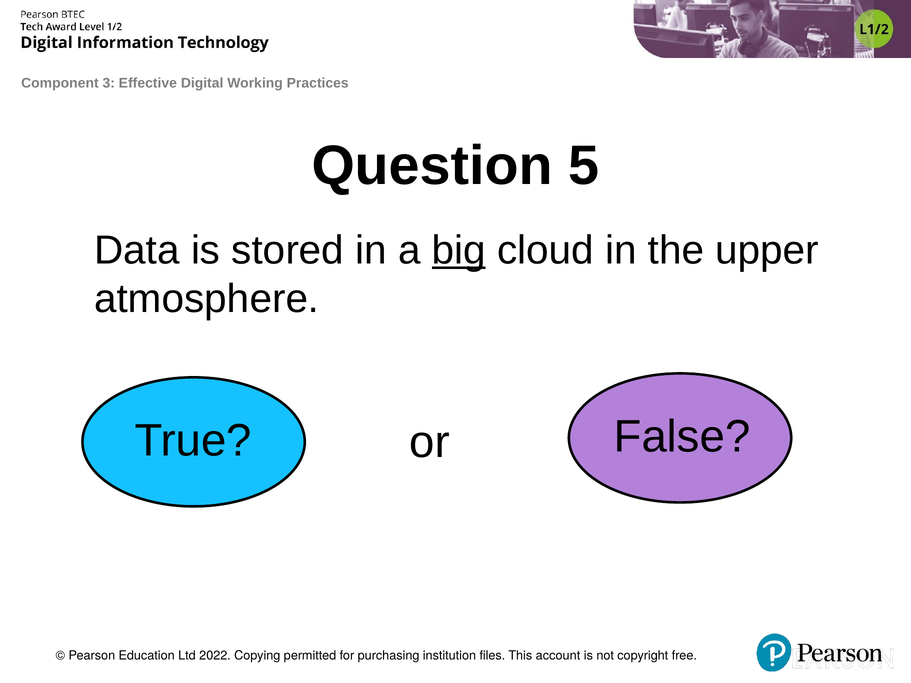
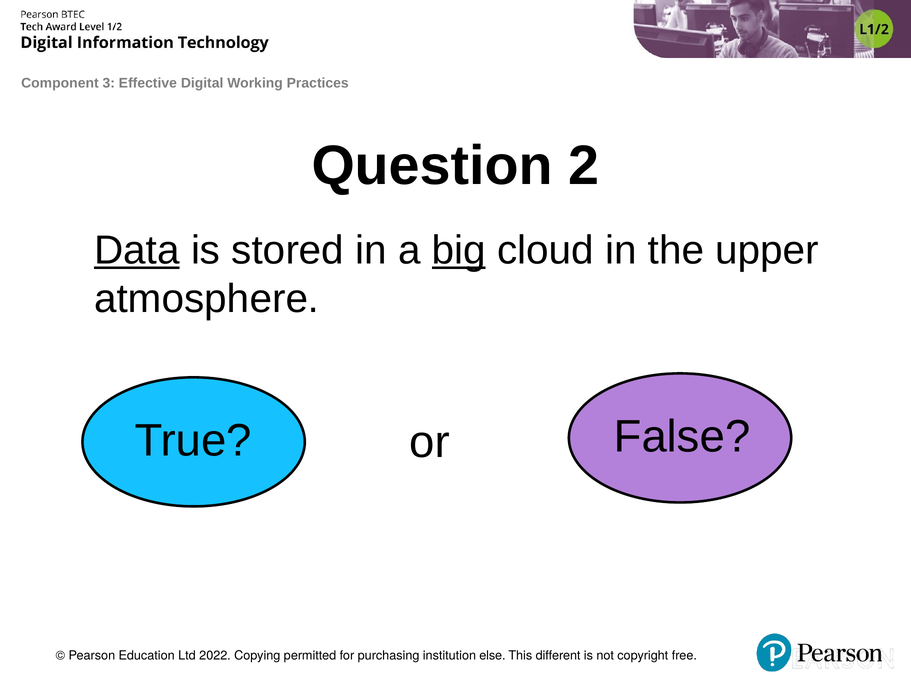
5: 5 -> 2 (584, 166)
Data underline: none -> present (137, 250)
files: files -> else (492, 656)
account: account -> different (558, 656)
